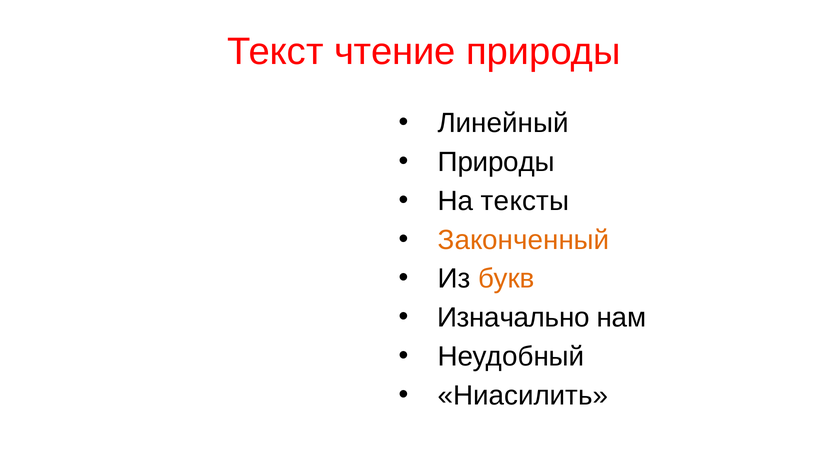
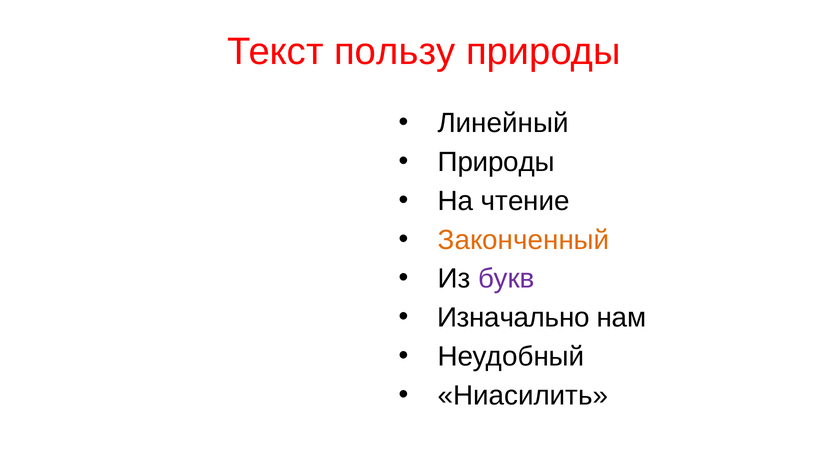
чтение: чтение -> пользу (395, 51)
тексты: тексты -> чтение (525, 201)
букв colour: orange -> purple (506, 279)
